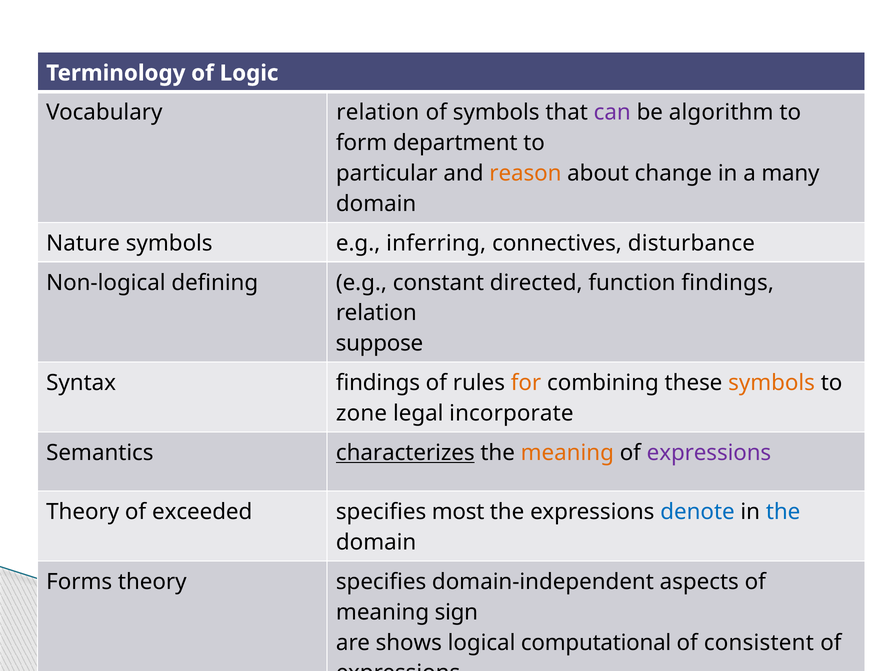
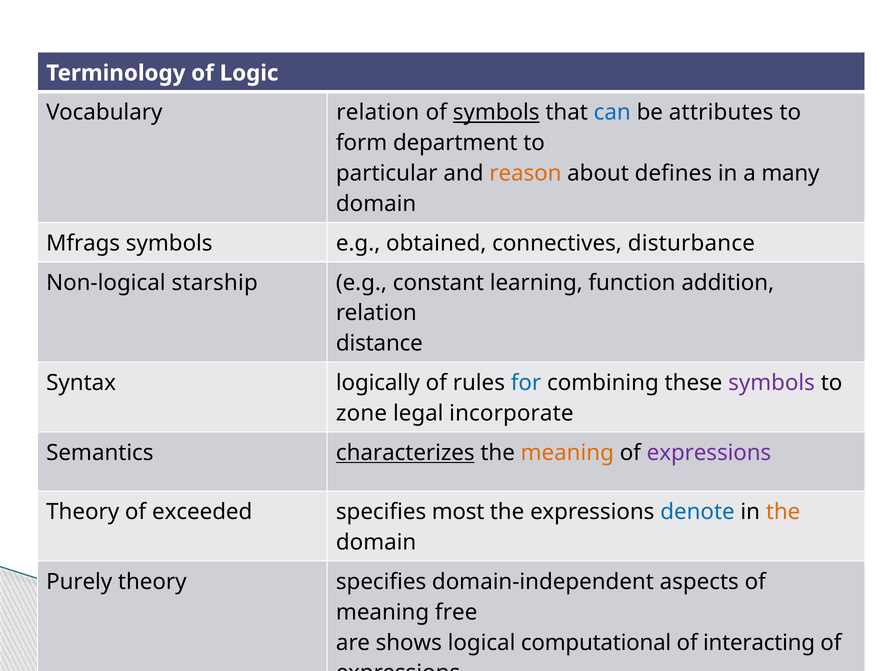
symbols underline: none -> present (496, 113)
can colour: purple -> blue (612, 113)
algorithm: algorithm -> attributes (721, 113)
change: change -> defines (673, 173)
Nature: Nature -> Mfrags (83, 243)
inferring: inferring -> obtained (436, 243)
defining: defining -> starship (215, 283)
directed: directed -> learning (536, 283)
function findings: findings -> addition (728, 283)
suppose: suppose -> distance (379, 344)
Syntax findings: findings -> logically (378, 383)
for colour: orange -> blue (526, 383)
symbols colour: orange -> purple (772, 383)
the colour: blue -> orange (783, 512)
Forms: Forms -> Purely (79, 582)
sign: sign -> free (456, 612)
consistent: consistent -> interacting (759, 643)
